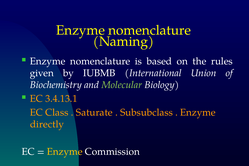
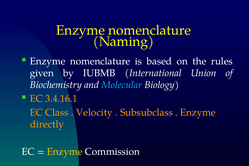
Molecular colour: light green -> light blue (122, 85)
3.4.13.1: 3.4.13.1 -> 3.4.16.1 (61, 99)
Saturate: Saturate -> Velocity (94, 112)
